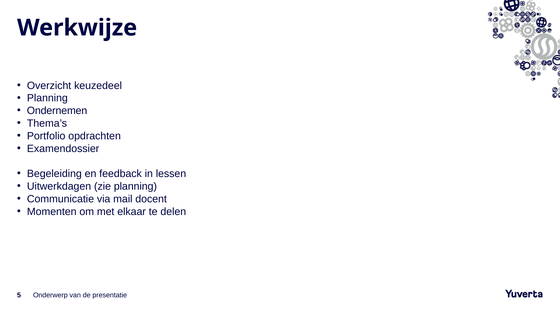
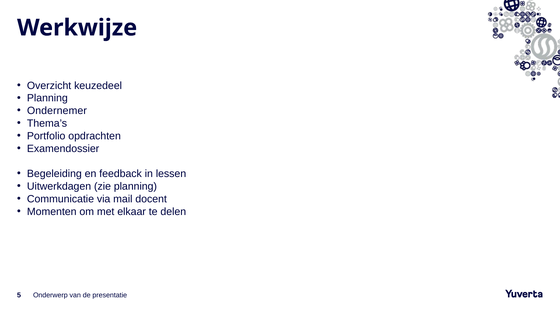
Ondernemen: Ondernemen -> Ondernemer (57, 111)
